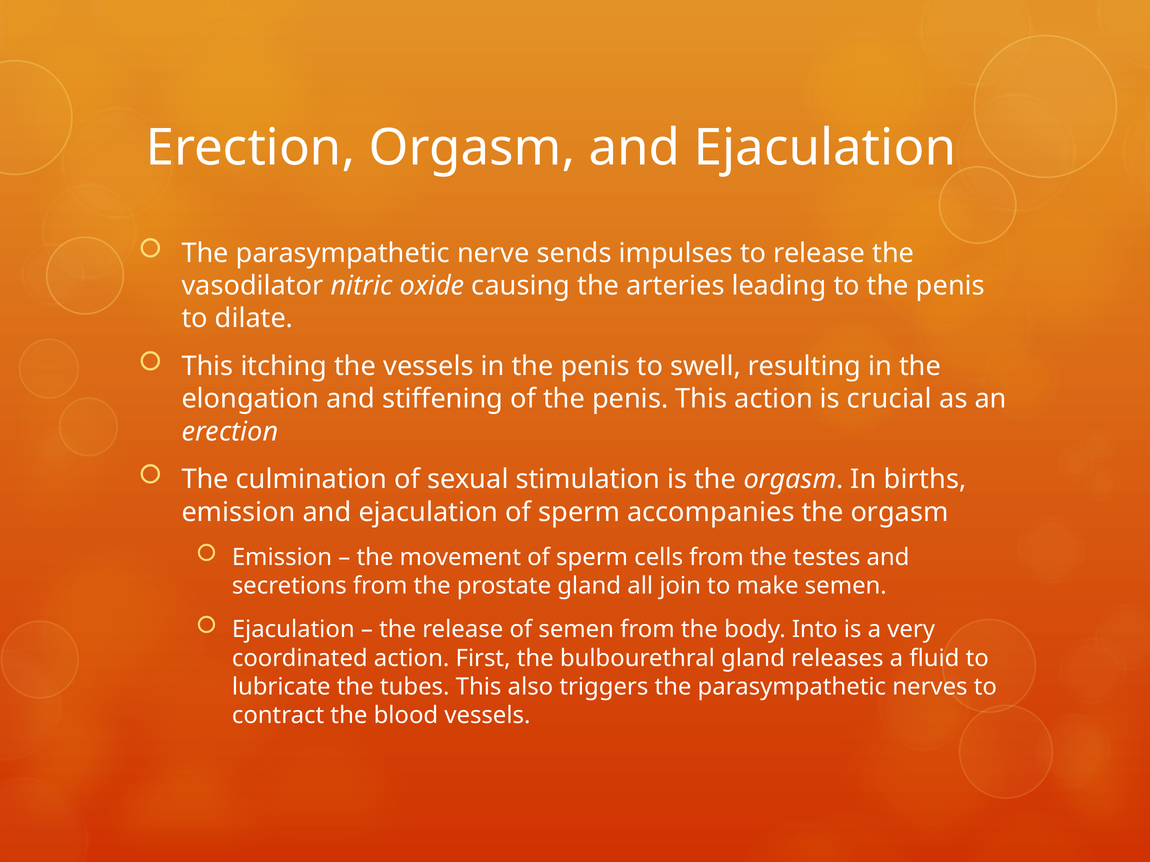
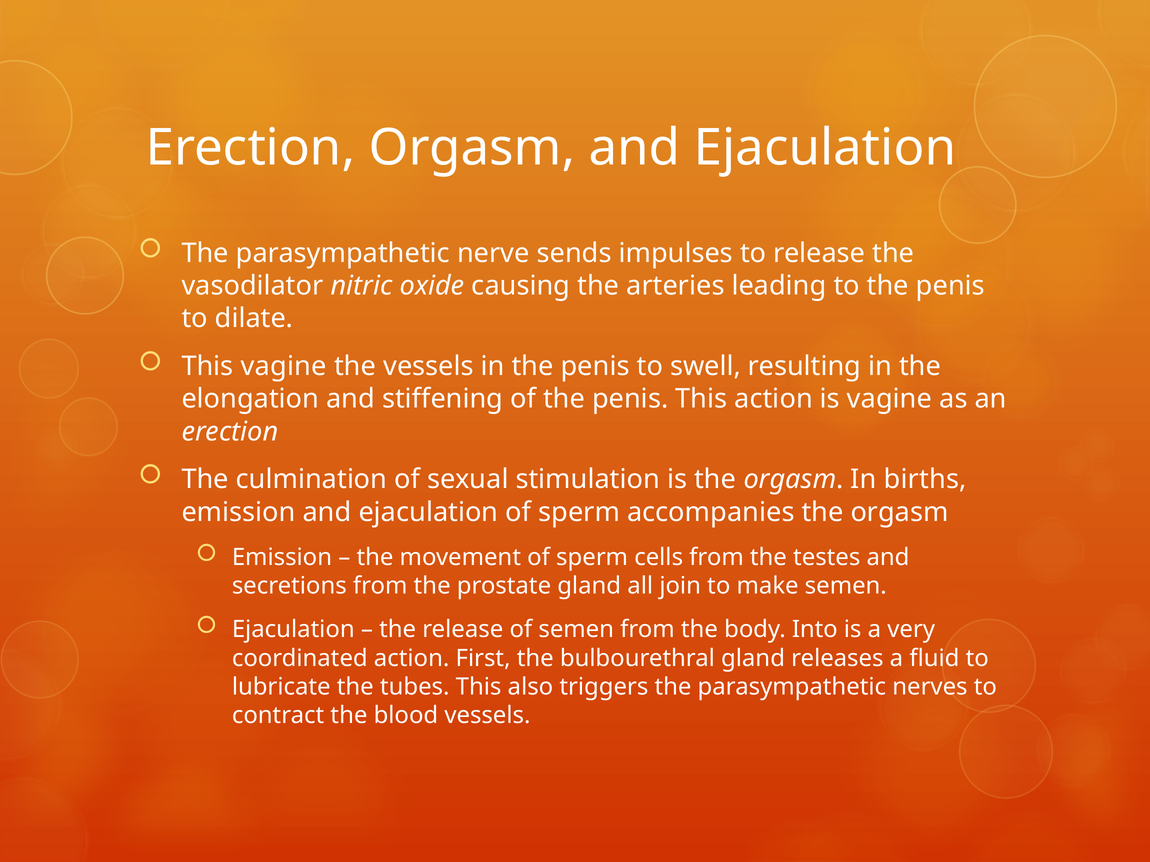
This itching: itching -> vagine (284, 367)
is crucial: crucial -> vagine (890, 399)
